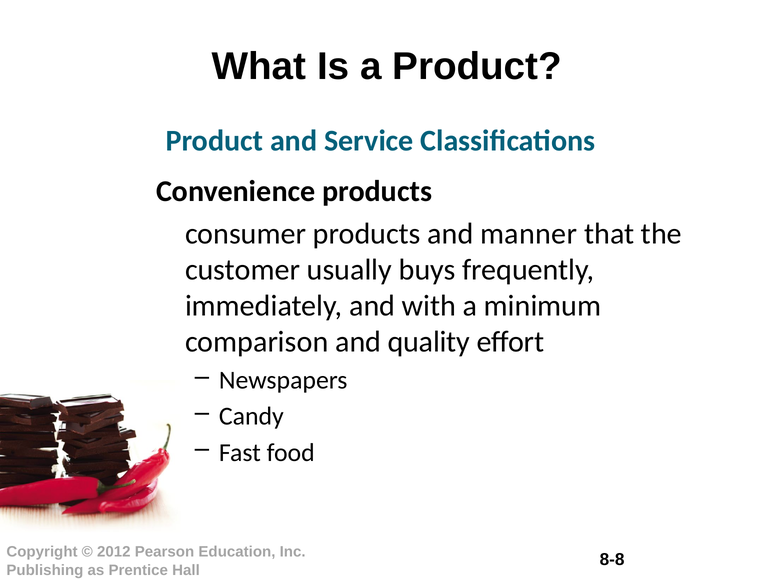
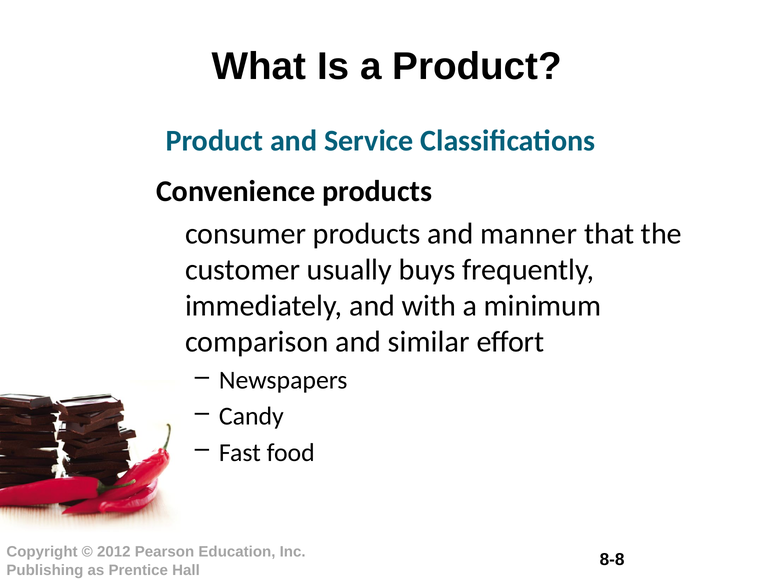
quality: quality -> similar (429, 342)
